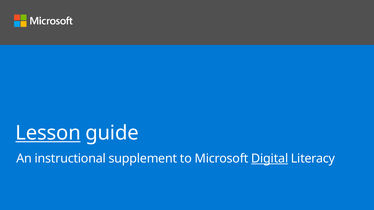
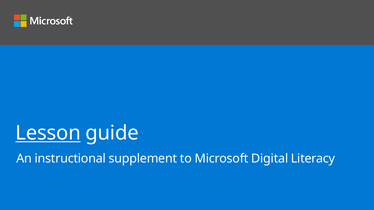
Digital underline: present -> none (270, 159)
